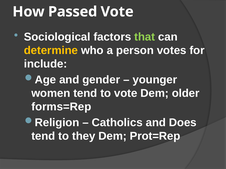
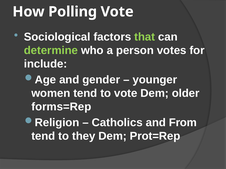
Passed: Passed -> Polling (73, 12)
determine colour: yellow -> light green (51, 50)
Does: Does -> From (183, 123)
